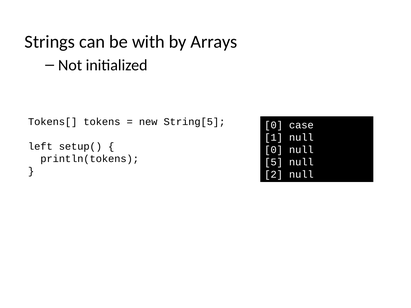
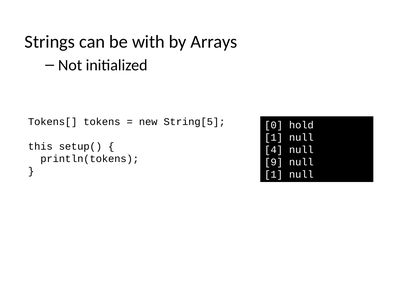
case: case -> hold (301, 125)
left: left -> this (40, 147)
0: 0 -> 4 (274, 150)
5: 5 -> 9 (274, 162)
2: 2 -> 1 (274, 175)
